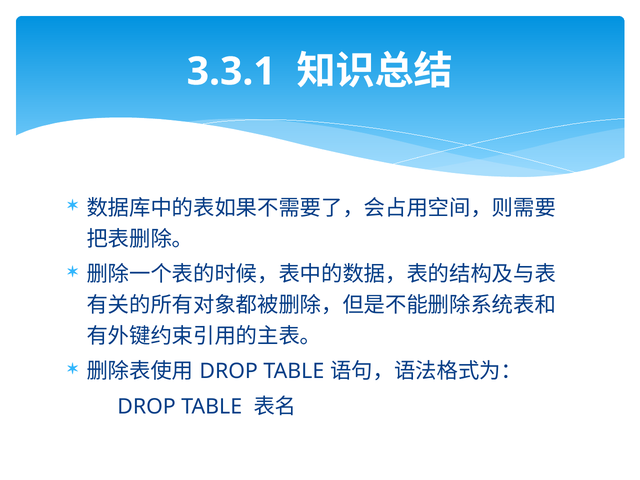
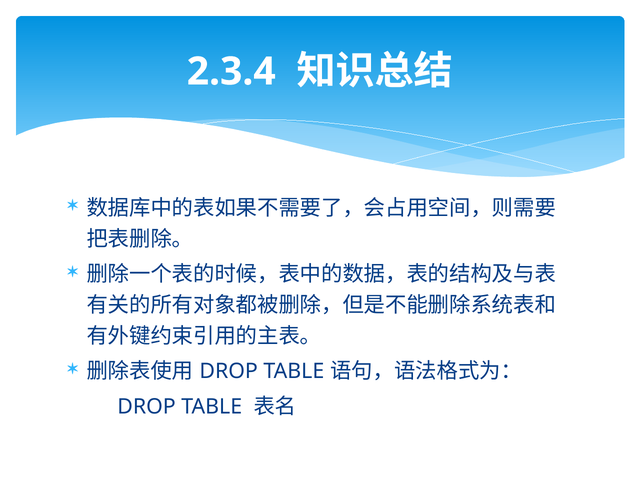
3.3.1: 3.3.1 -> 2.3.4 (231, 72)
